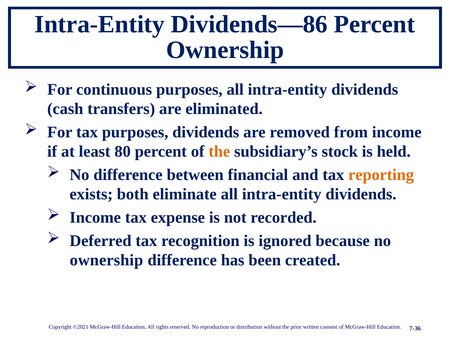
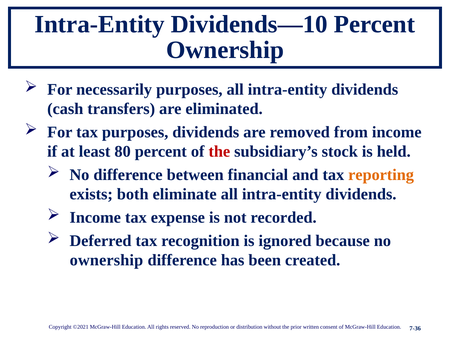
Dividends—86: Dividends—86 -> Dividends—10 (249, 24)
continuous: continuous -> necessarily (114, 90)
the colour: orange -> red (219, 152)
